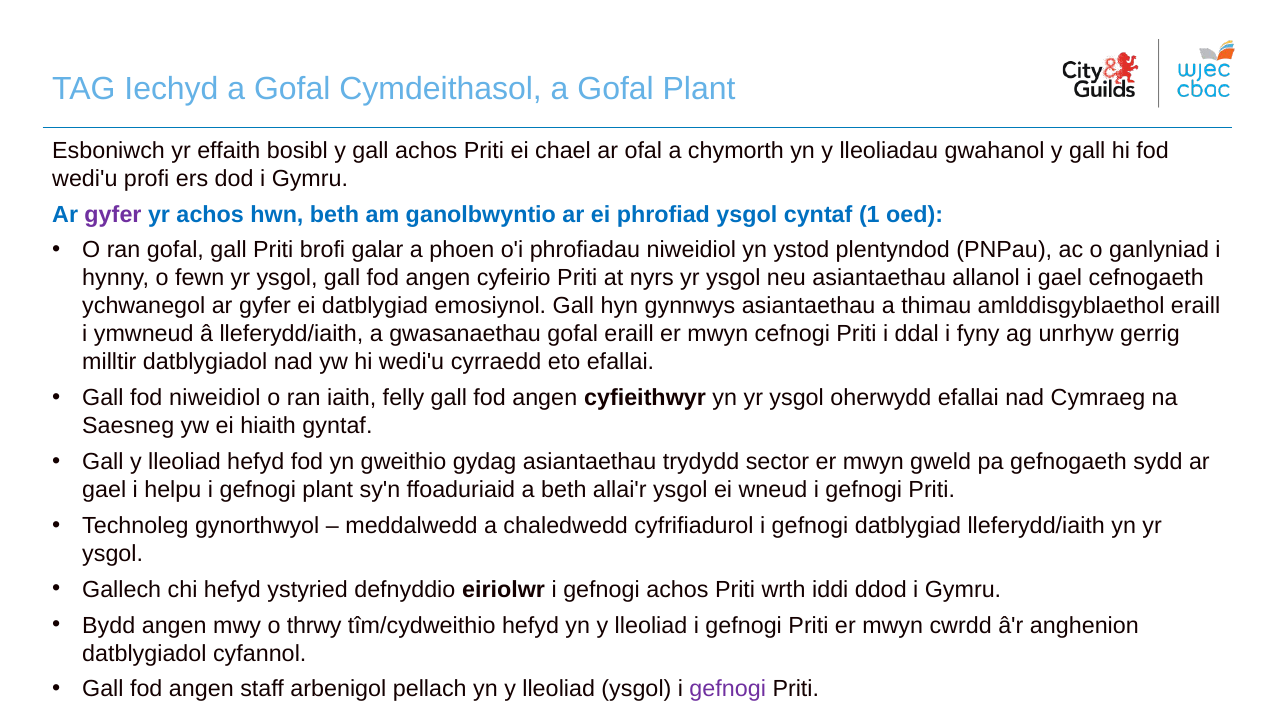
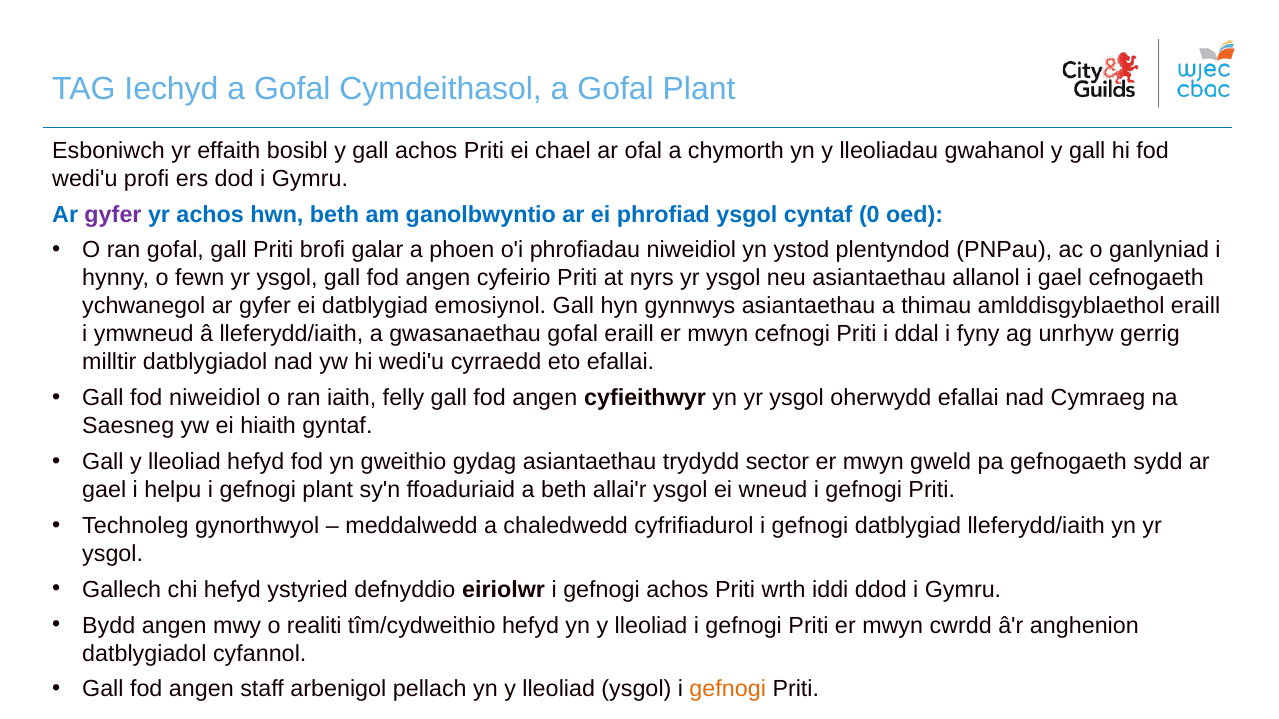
1: 1 -> 0 (869, 214)
thrwy: thrwy -> realiti (314, 626)
gefnogi colour: purple -> orange (728, 690)
